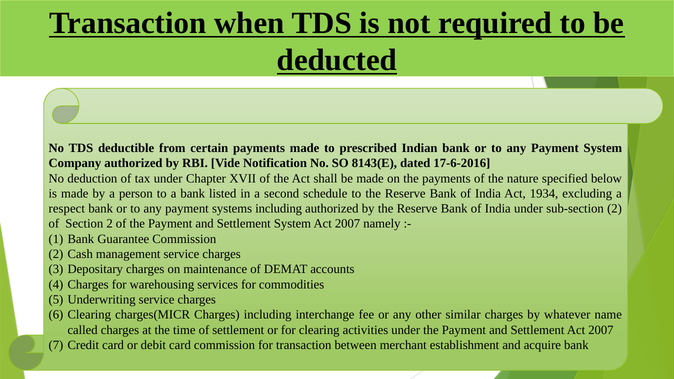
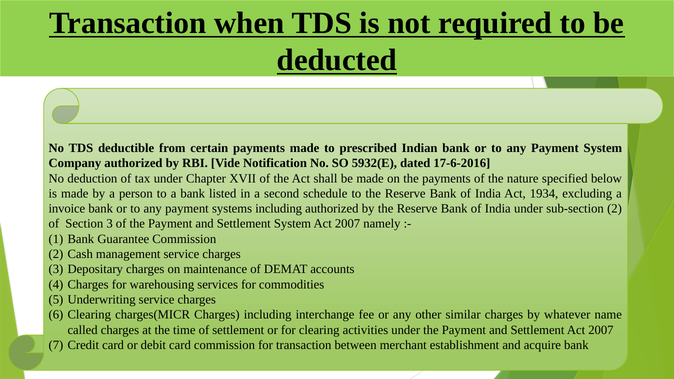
8143(E: 8143(E -> 5932(E (374, 163)
respect: respect -> invoice (67, 209)
Section 2: 2 -> 3 (110, 224)
